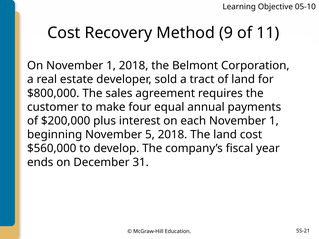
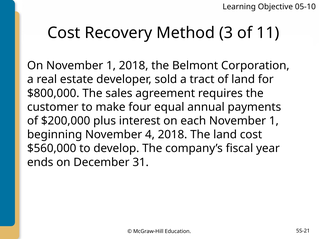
9: 9 -> 3 (226, 33)
5: 5 -> 4 (150, 135)
